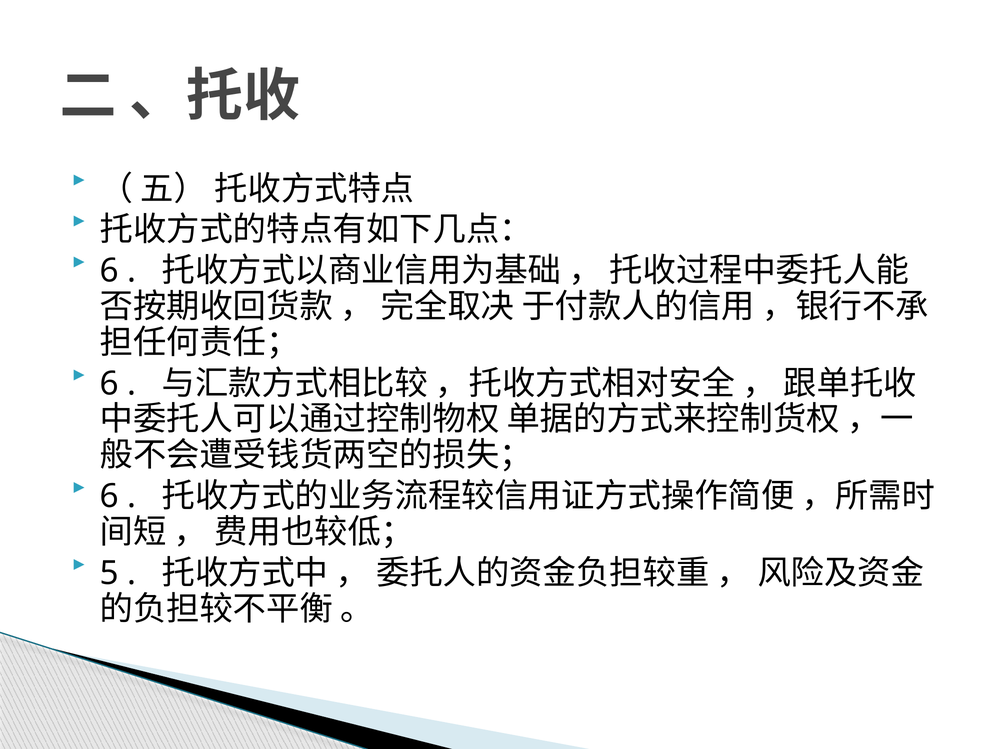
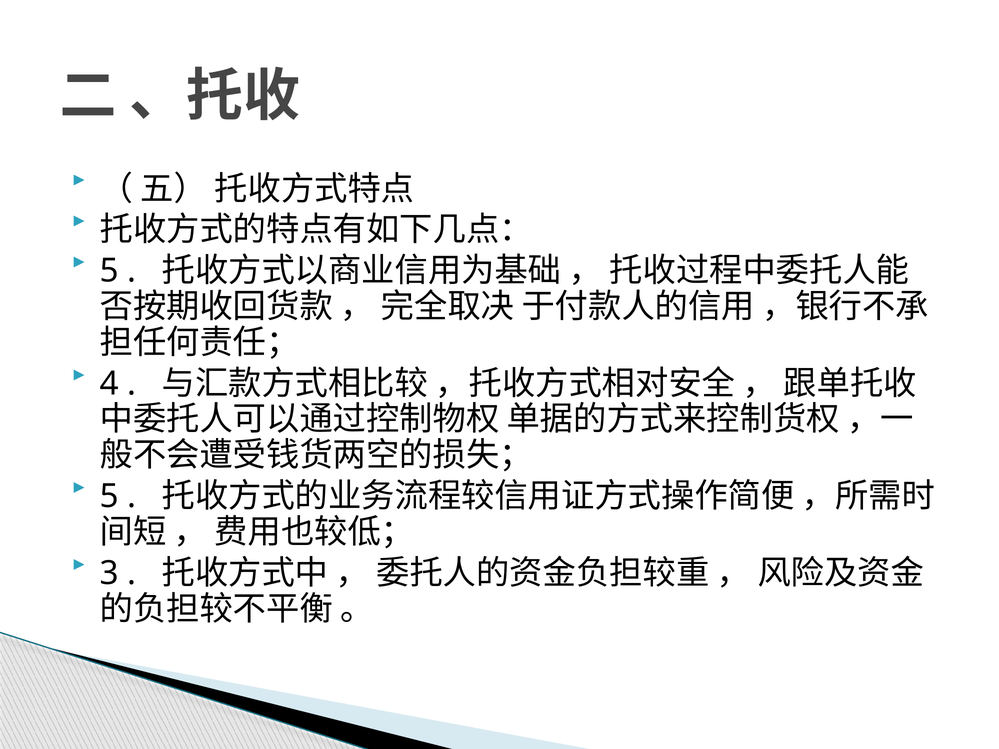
6: 6 -> 5 (109, 271)
6: 6 -> 4 (109, 384)
6: 6 -> 5 (109, 496)
5: 5 -> 3 (109, 573)
